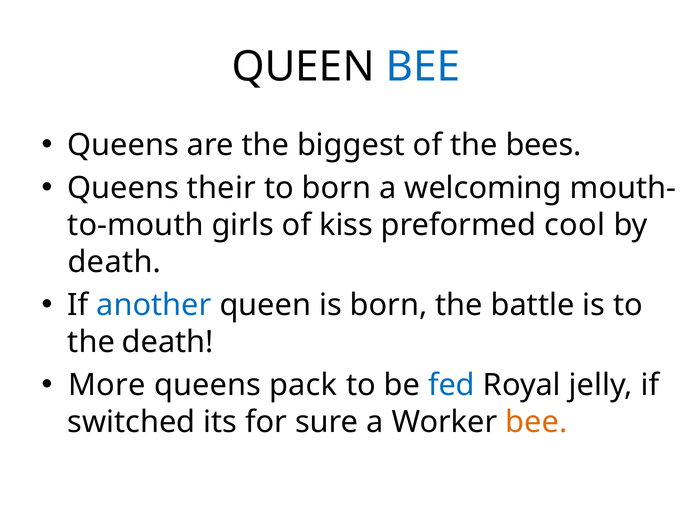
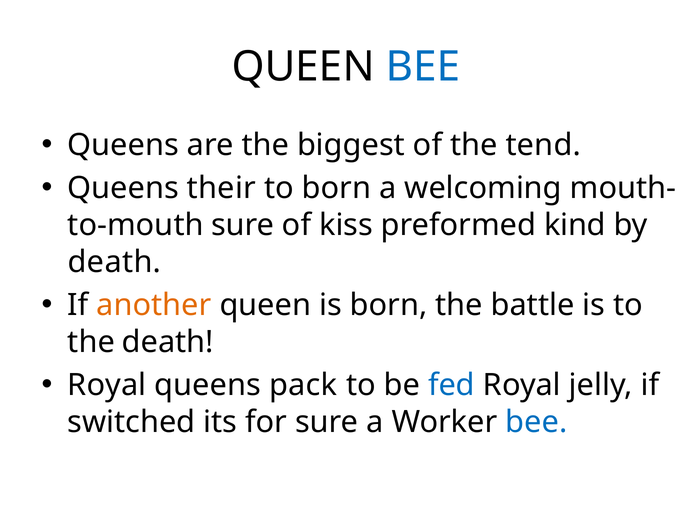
bees: bees -> tend (543, 145)
girls: girls -> sure (243, 225)
cool: cool -> kind (575, 225)
another colour: blue -> orange (154, 305)
More: More -> Royal (107, 385)
bee colour: orange -> blue (536, 422)
